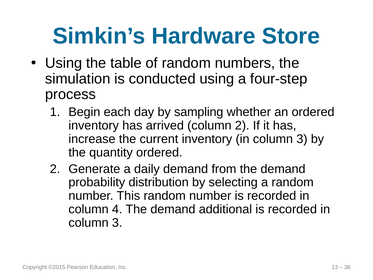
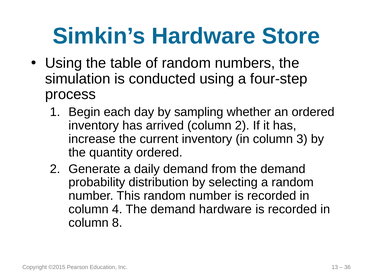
demand additional: additional -> hardware (225, 209)
3: 3 -> 8 (117, 222)
